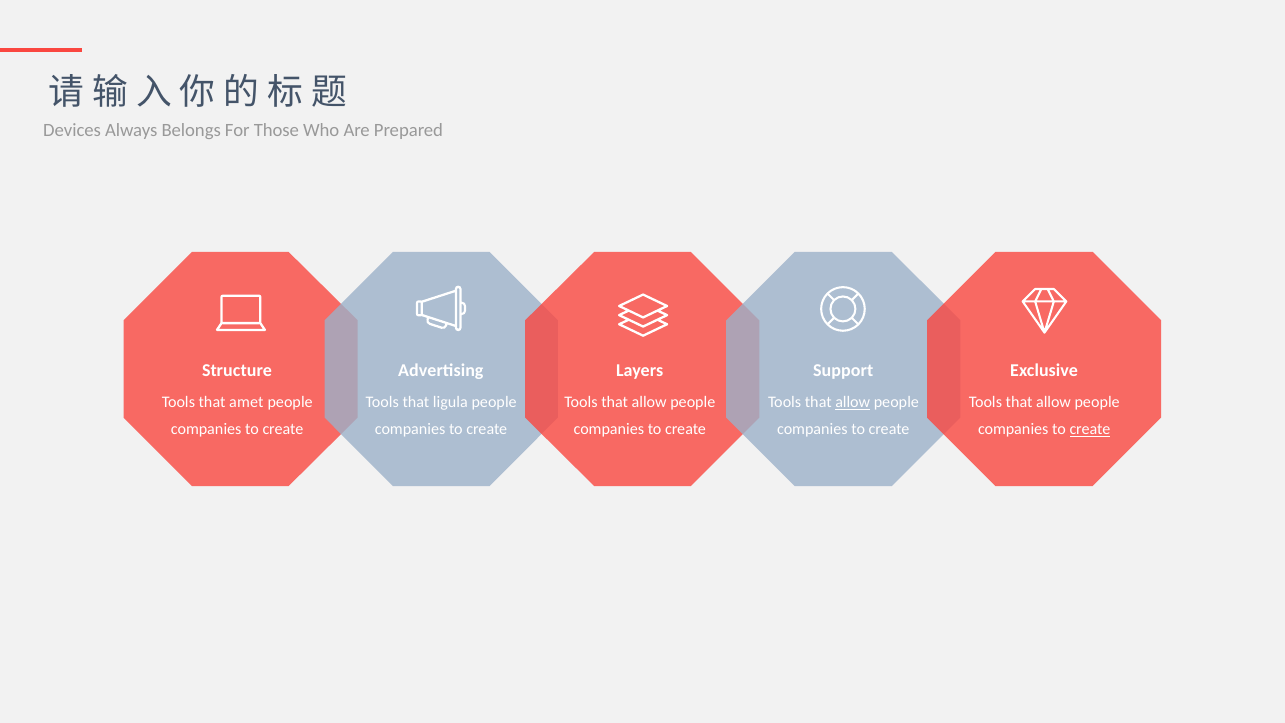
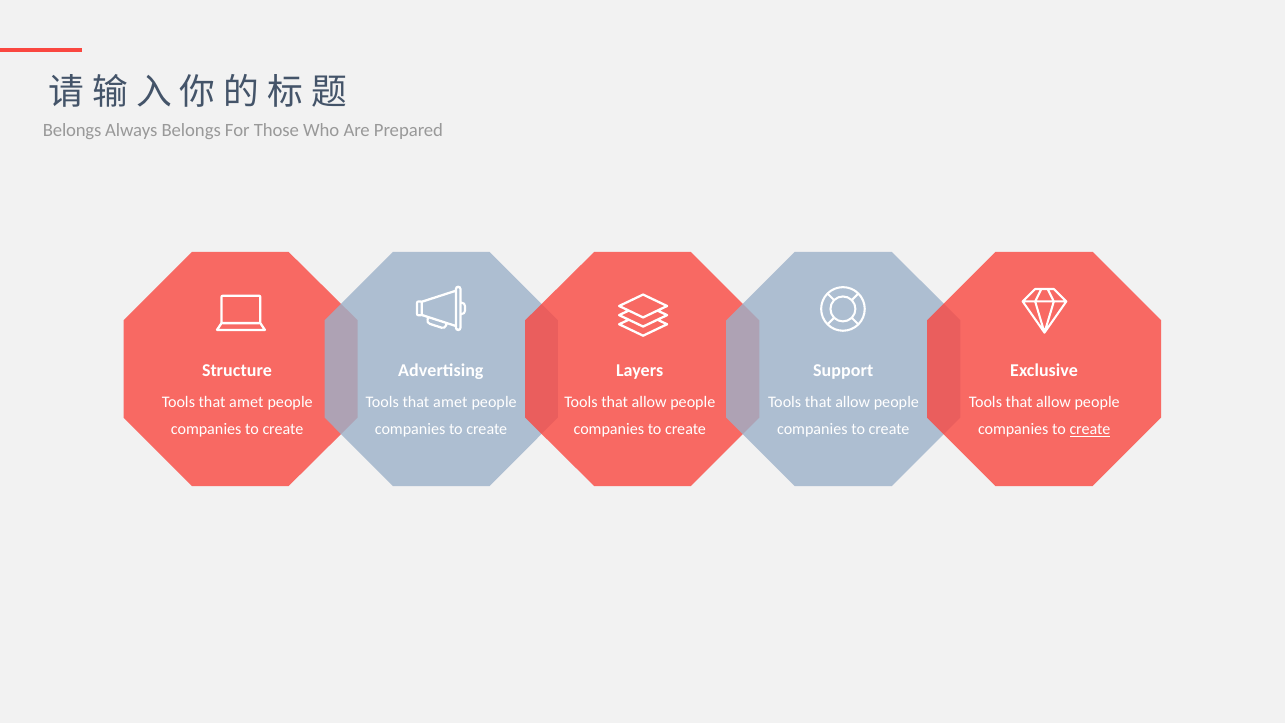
Devices: Devices -> Belongs (72, 130)
ligula: ligula -> amet (450, 402)
allow underline: present -> none (853, 402)
